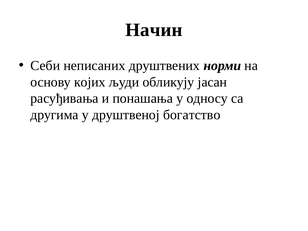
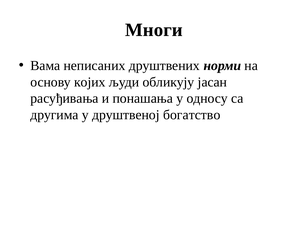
Начин: Начин -> Многи (154, 30)
Себи: Себи -> Вама (45, 66)
